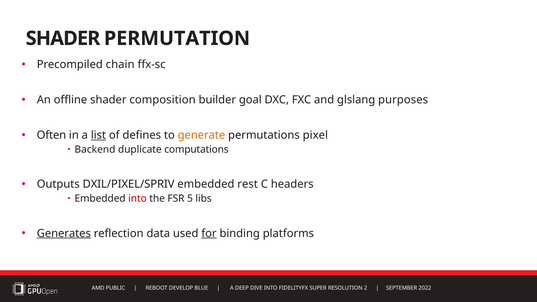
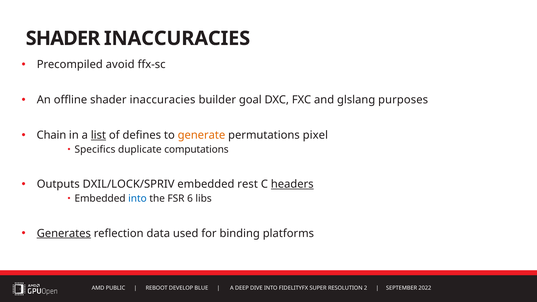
PERMUTATION: PERMUTATION -> INACCURACIES (177, 38)
chain: chain -> avoid (120, 64)
offline shader composition: composition -> inaccuracies (163, 100)
Often: Often -> Chain (51, 135)
Backend: Backend -> Specifics (95, 150)
DXIL/PIXEL/SPRIV: DXIL/PIXEL/SPRIV -> DXIL/LOCK/SPRIV (129, 184)
headers underline: none -> present (292, 184)
into colour: red -> blue (137, 199)
5: 5 -> 6 (190, 199)
for underline: present -> none (209, 233)
